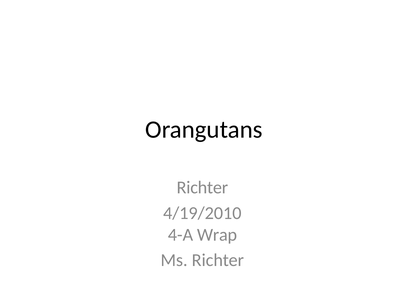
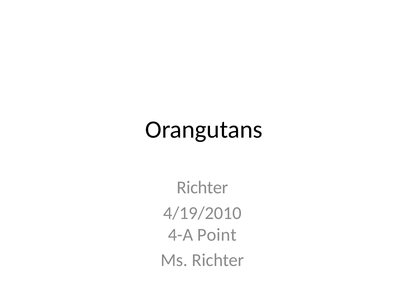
Wrap: Wrap -> Point (217, 235)
